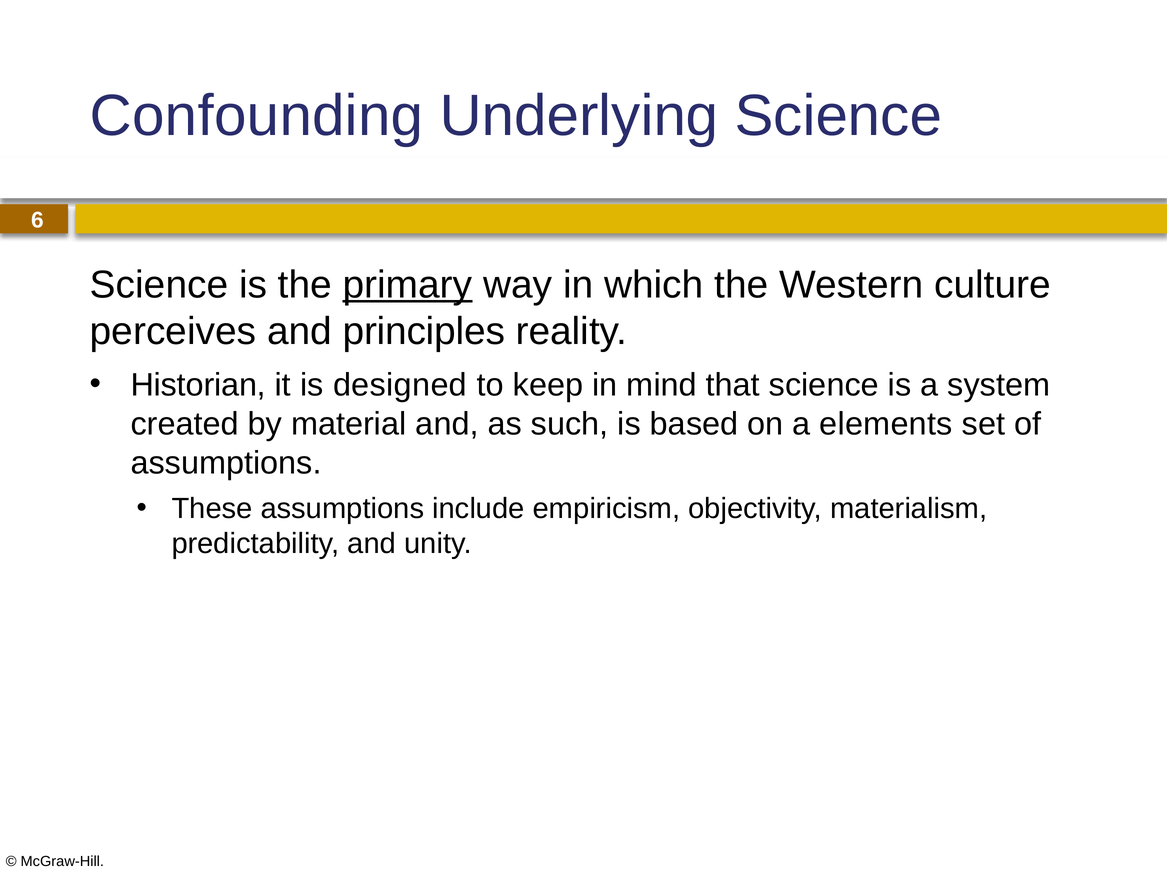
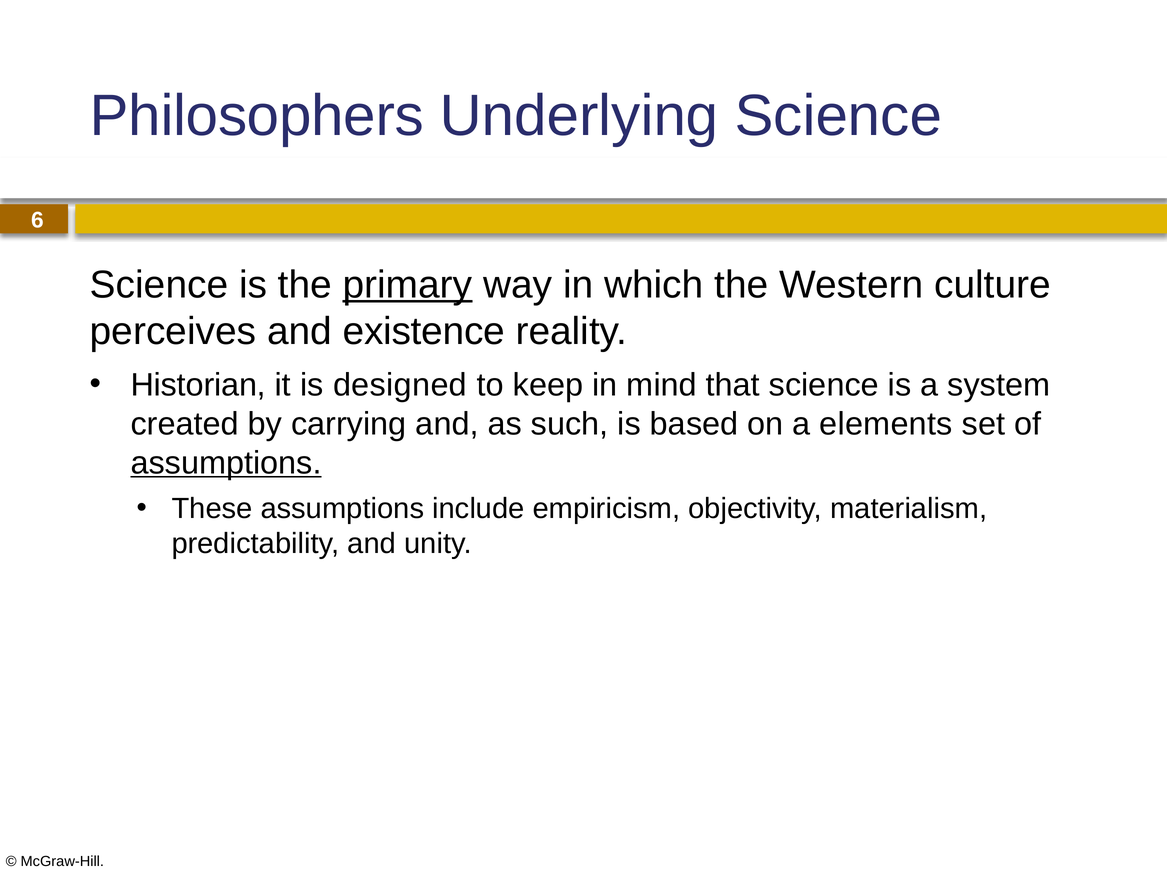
Confounding: Confounding -> Philosophers (257, 116)
principles: principles -> existence (424, 331)
material: material -> carrying (349, 424)
assumptions underline: none -> present (226, 463)
